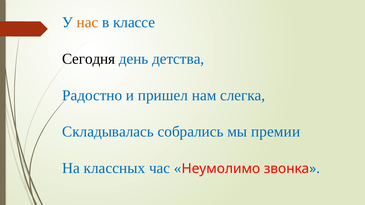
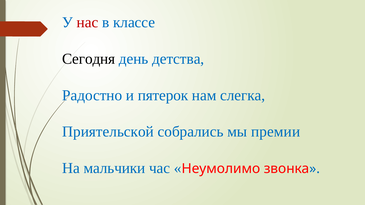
нас colour: orange -> red (88, 22)
пришел: пришел -> пятерок (163, 95)
Складывалась: Складывалась -> Приятельской (108, 132)
классных: классных -> мальчики (114, 168)
